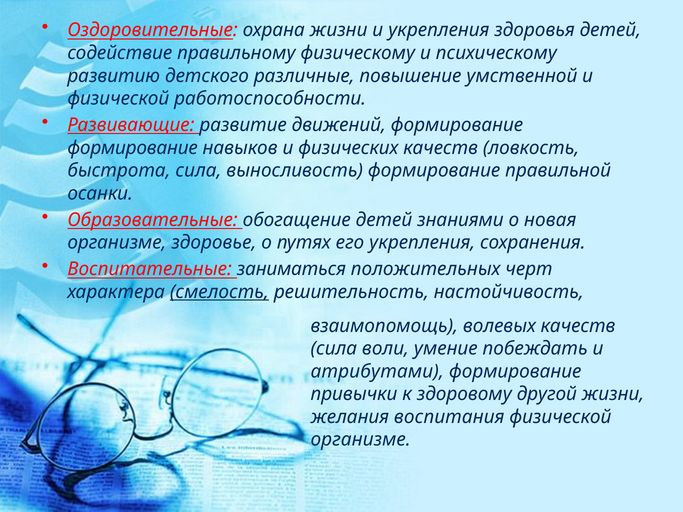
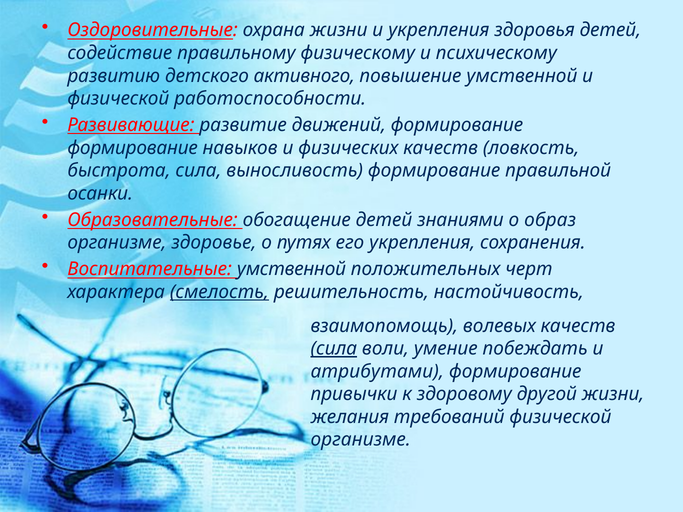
различные: различные -> активного (304, 76)
новая: новая -> образ (550, 220)
Воспитательные заниматься: заниматься -> умственной (291, 269)
сила underline: none -> present (334, 349)
воспитания: воспитания -> требований (449, 417)
